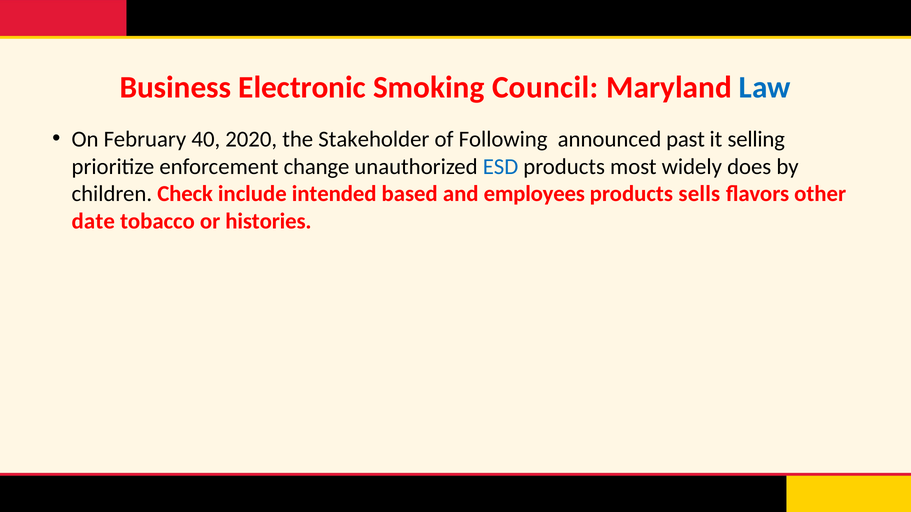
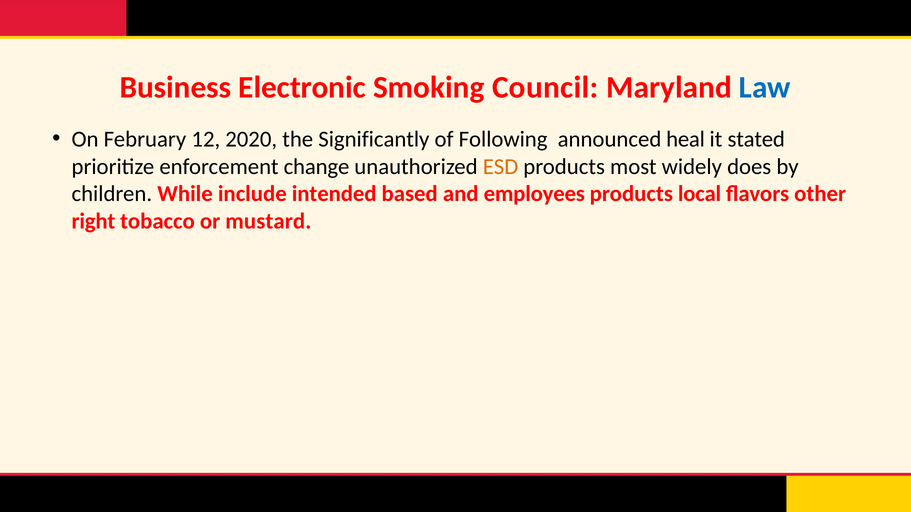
40: 40 -> 12 (206, 139)
Stakeholder: Stakeholder -> Significantly (374, 139)
past: past -> heal (686, 139)
selling: selling -> stated (756, 139)
ESD colour: blue -> orange (501, 167)
Check: Check -> While (185, 194)
sells: sells -> local (700, 194)
date: date -> right (93, 221)
histories: histories -> mustard (268, 221)
